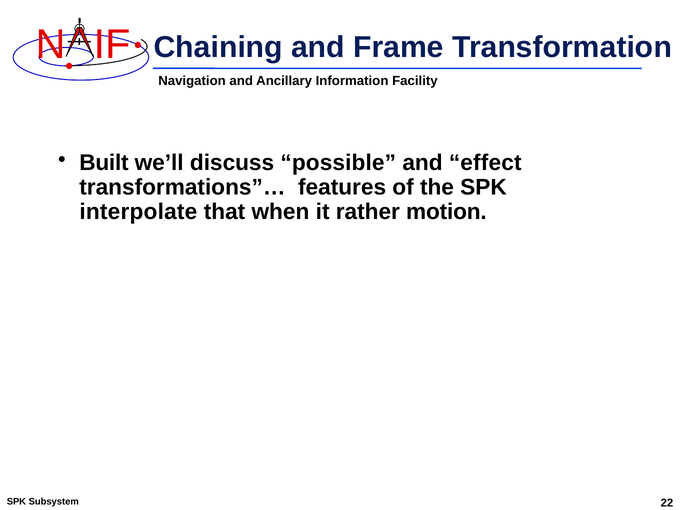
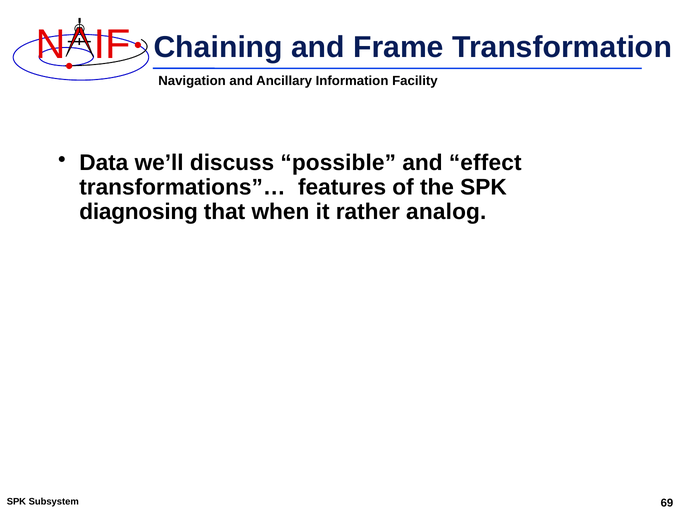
Built: Built -> Data (104, 163)
interpolate: interpolate -> diagnosing (139, 212)
motion: motion -> analog (446, 212)
22: 22 -> 69 (667, 503)
